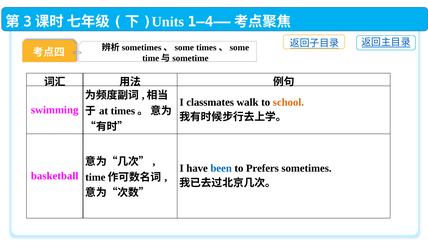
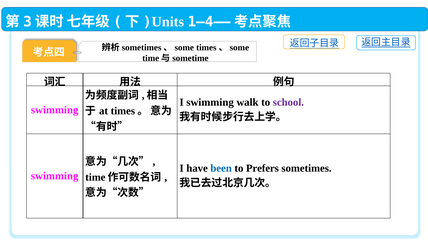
I classmates: classmates -> swimming (210, 102)
school colour: orange -> purple (288, 102)
basketball: basketball -> swimming (55, 176)
